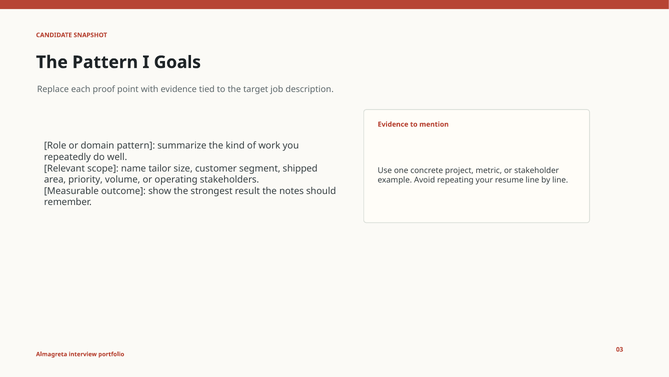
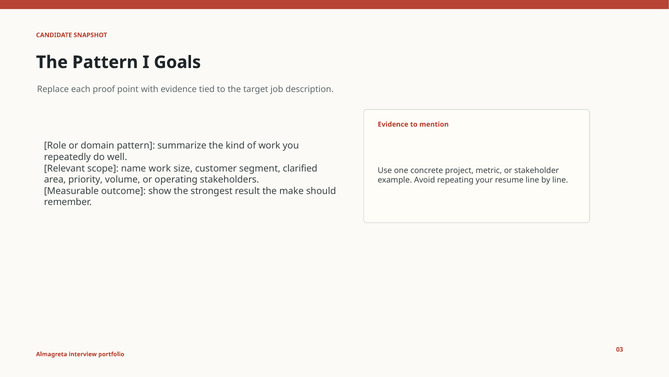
name tailor: tailor -> work (160, 168)
shipped: shipped -> clarified (300, 168)
notes: notes -> make (291, 191)
